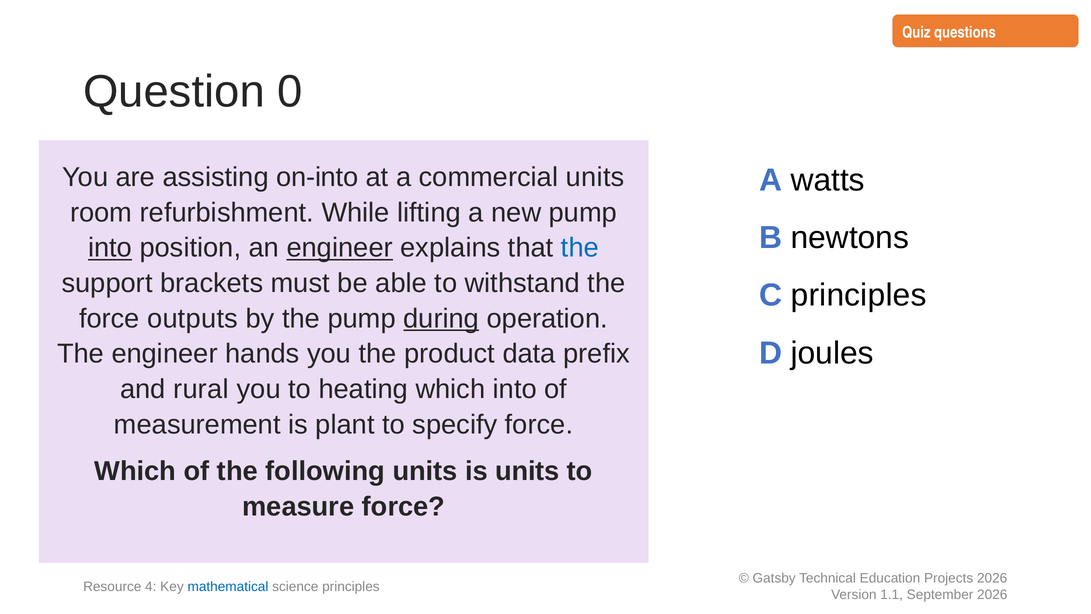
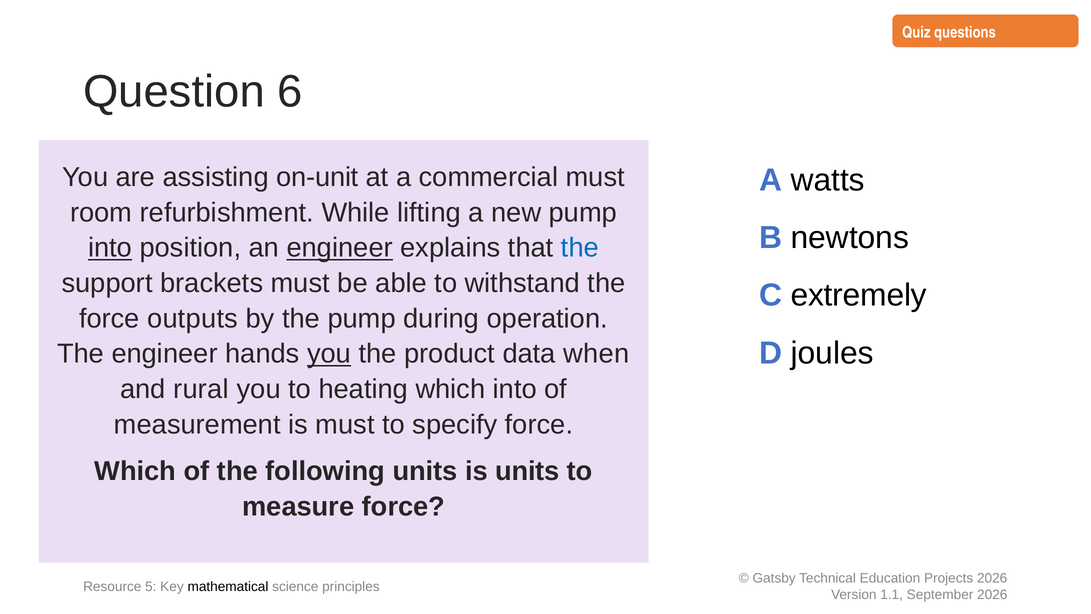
0: 0 -> 6 (290, 92)
on-into: on-into -> on-unit (317, 177)
commercial units: units -> must (595, 177)
C principles: principles -> extremely (859, 295)
during underline: present -> none (441, 318)
you underline: none -> present (329, 354)
prefix: prefix -> when (596, 354)
is plant: plant -> must (345, 424)
4: 4 -> 5 (151, 587)
mathematical colour: blue -> black (228, 587)
